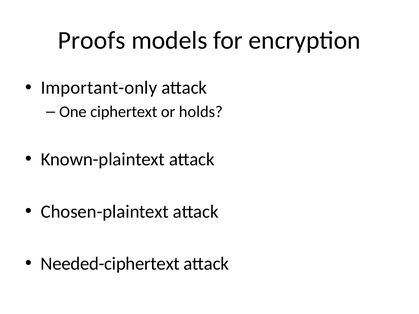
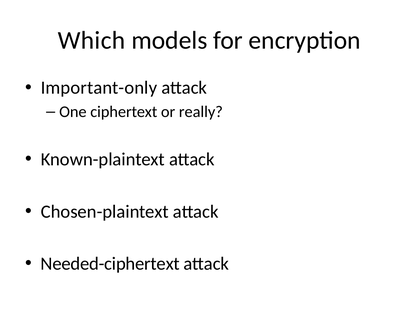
Proofs: Proofs -> Which (92, 41)
holds: holds -> really (201, 112)
